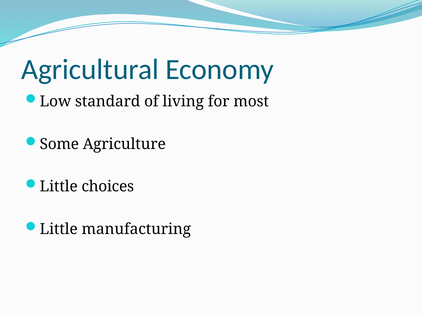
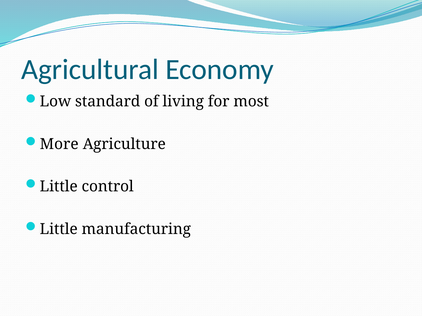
Some: Some -> More (59, 144)
choices: choices -> control (108, 187)
